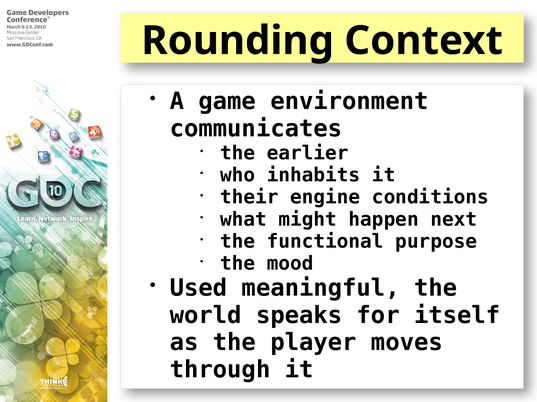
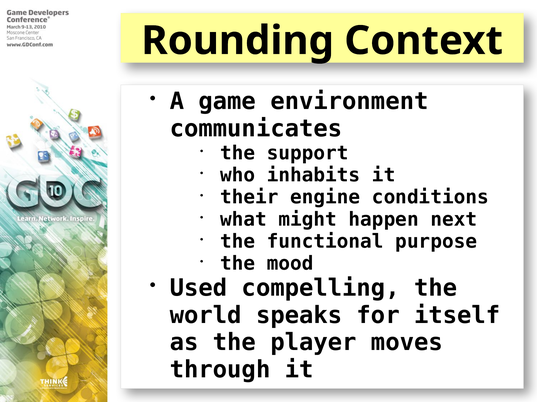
earlier: earlier -> support (308, 153)
meaningful: meaningful -> compelling (321, 289)
